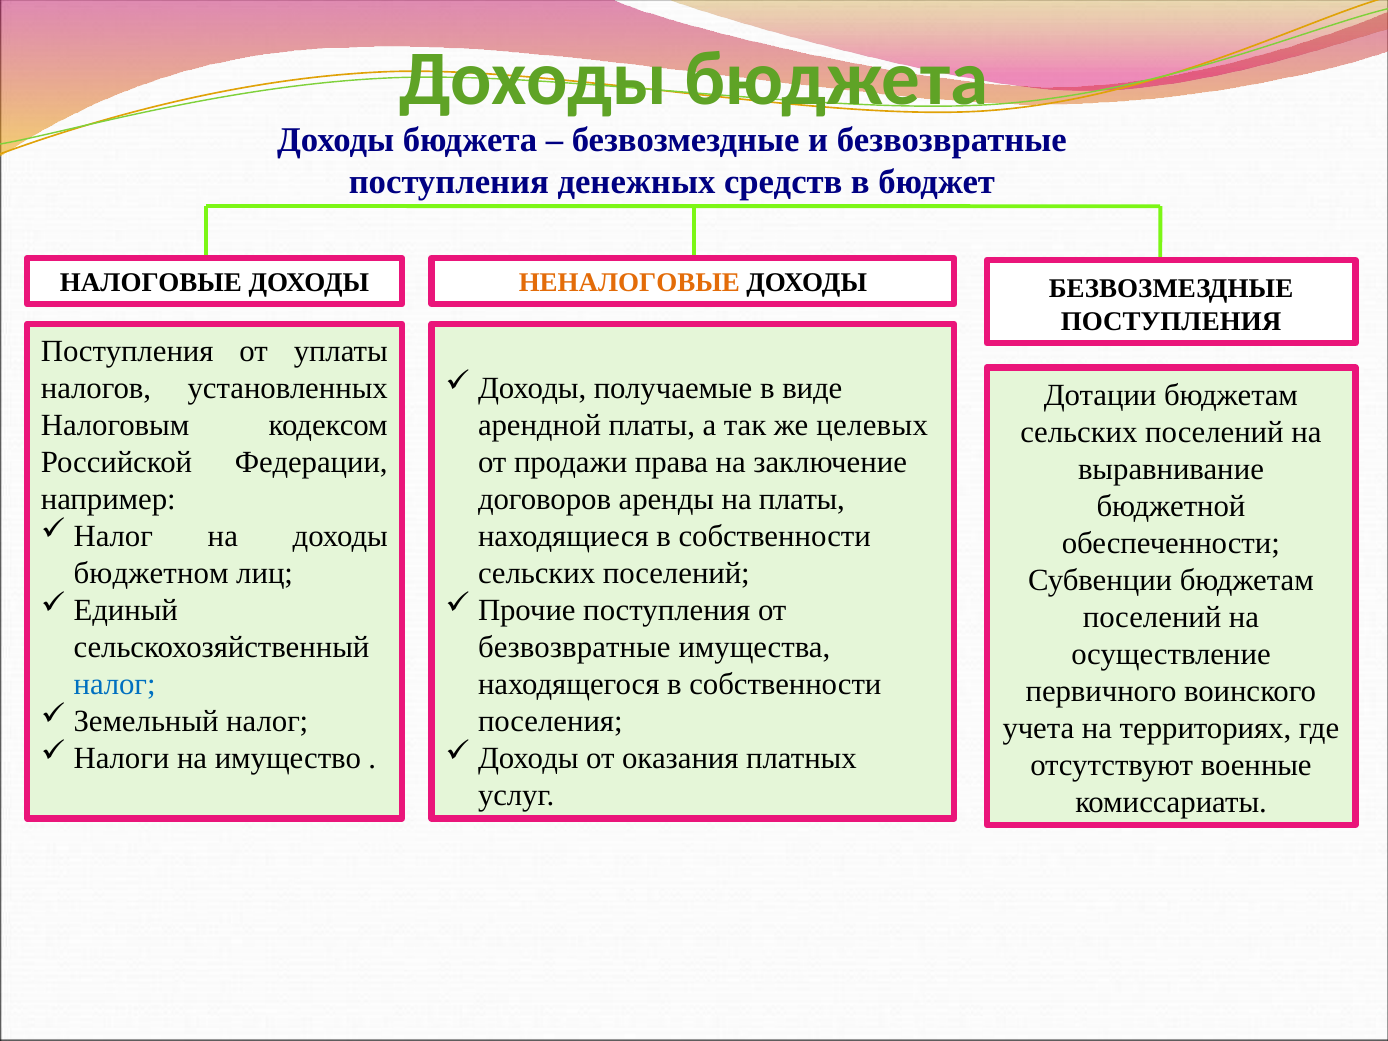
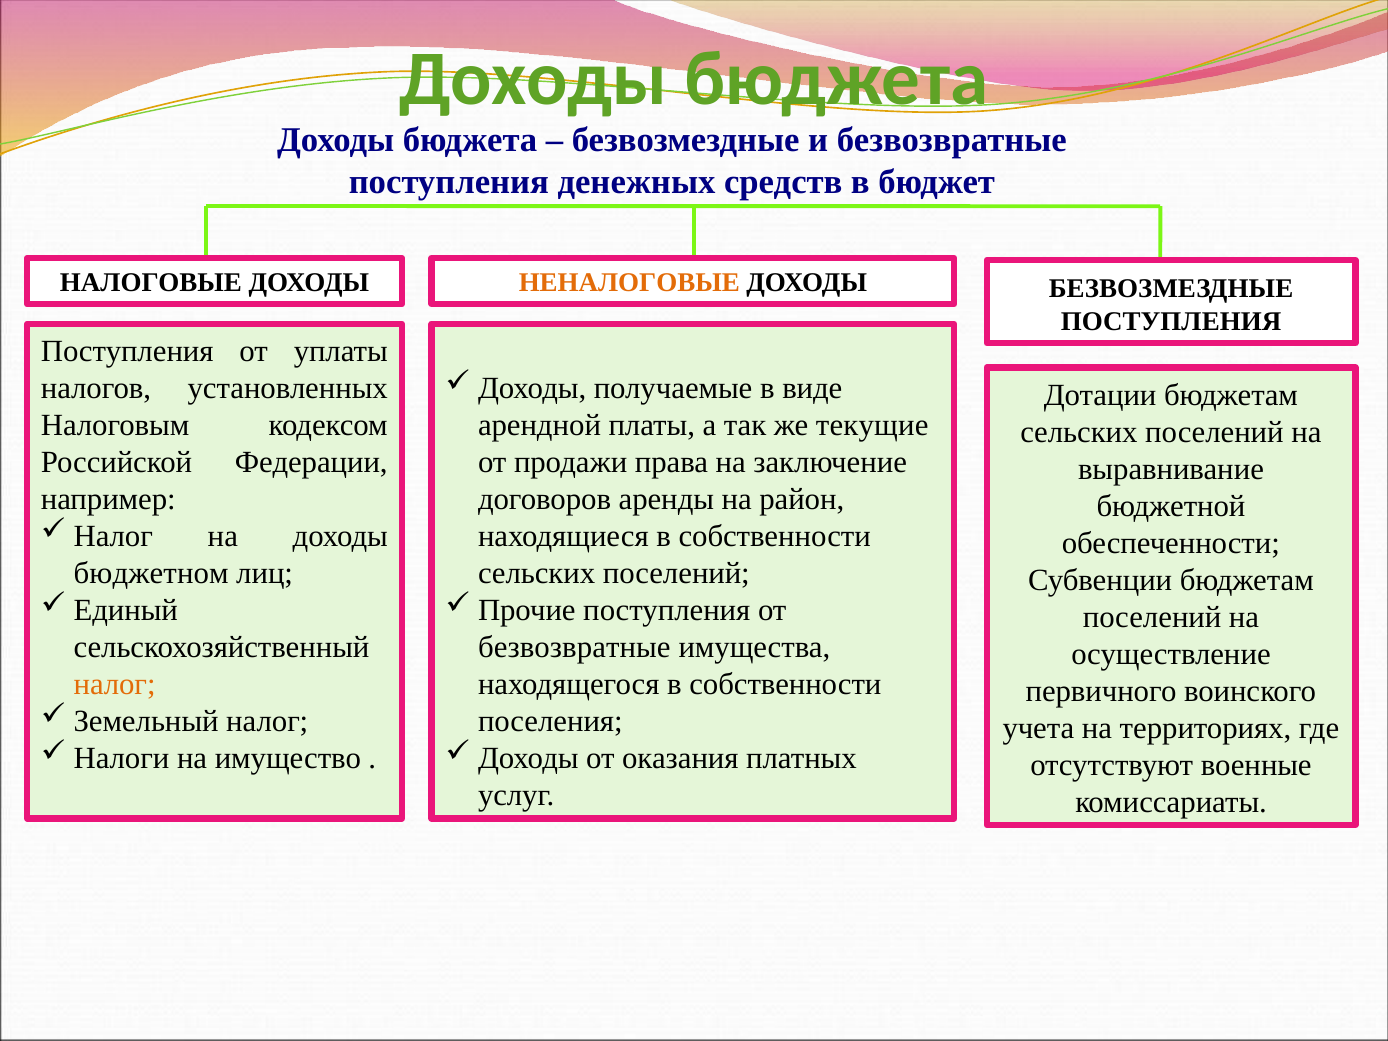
целевых: целевых -> текущие (872, 425)
на платы: платы -> район (802, 499)
налог colour: blue -> orange (115, 684)
